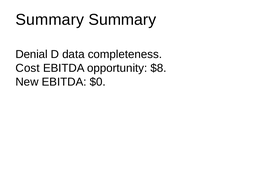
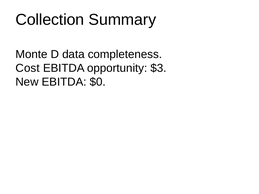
Summary: Summary -> Collection (50, 20)
Denial: Denial -> Monte (31, 54)
$8: $8 -> $3 (158, 68)
